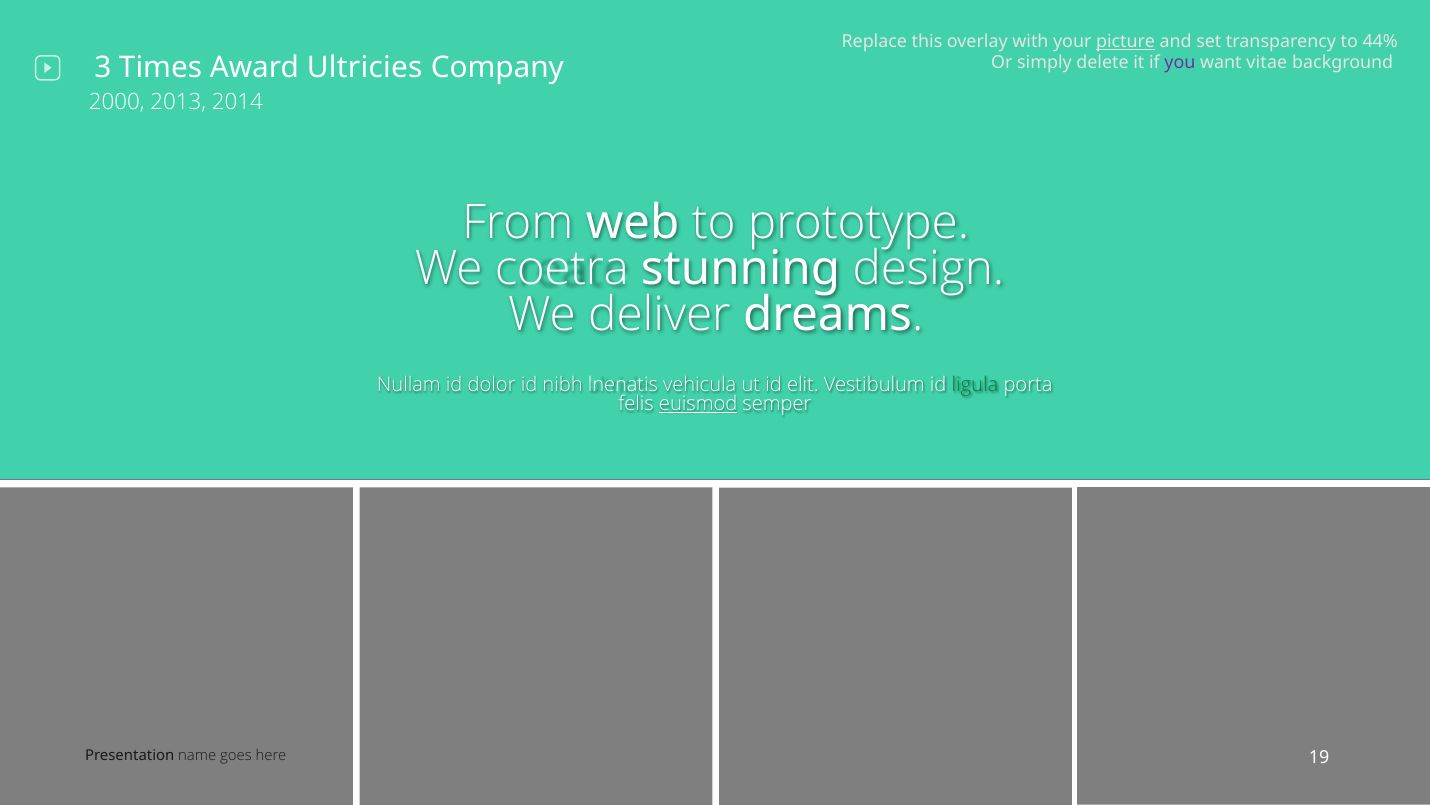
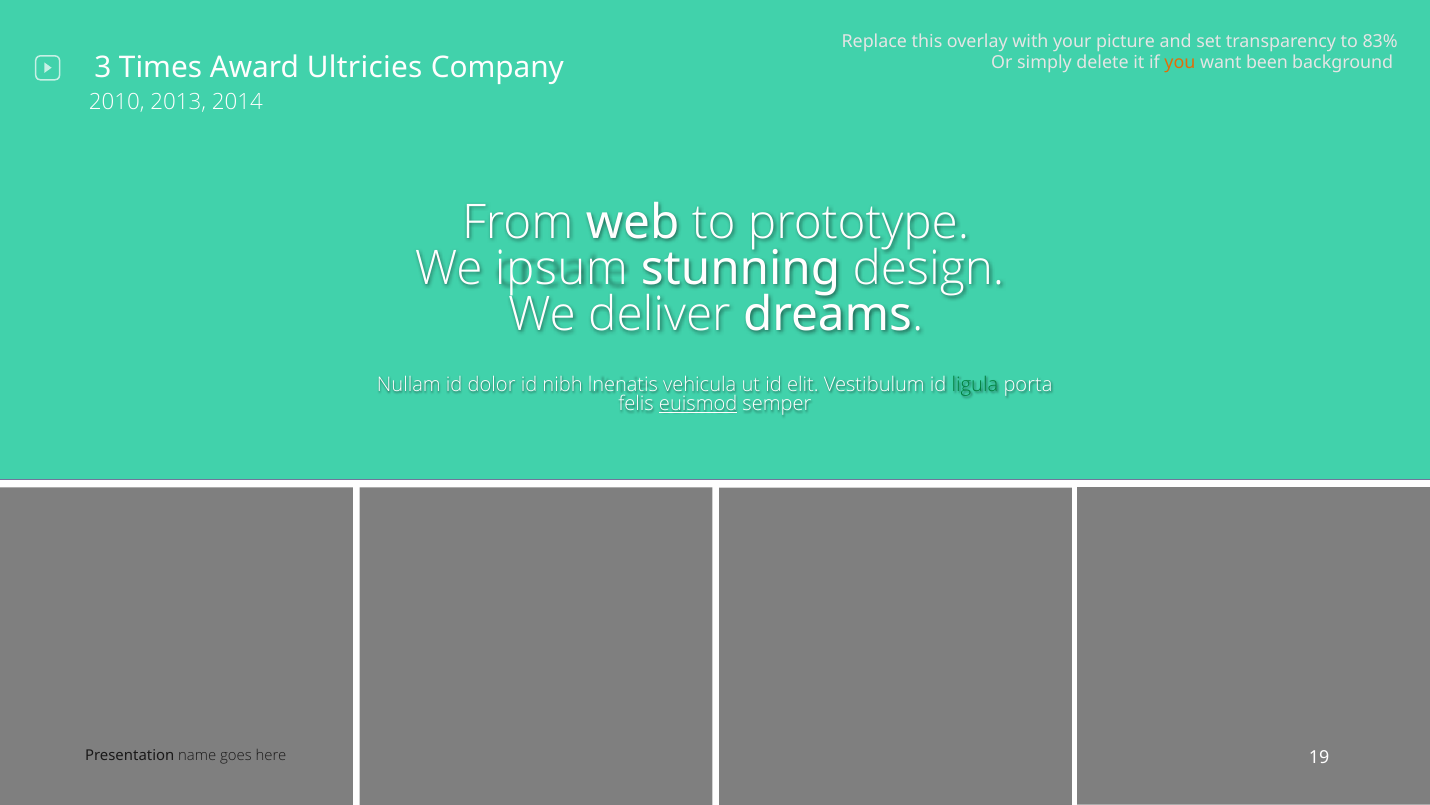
picture underline: present -> none (1126, 41)
44%: 44% -> 83% (1380, 41)
you colour: purple -> orange (1180, 63)
vitae: vitae -> been (1267, 63)
2000: 2000 -> 2010 (117, 102)
coetra: coetra -> ipsum (561, 269)
